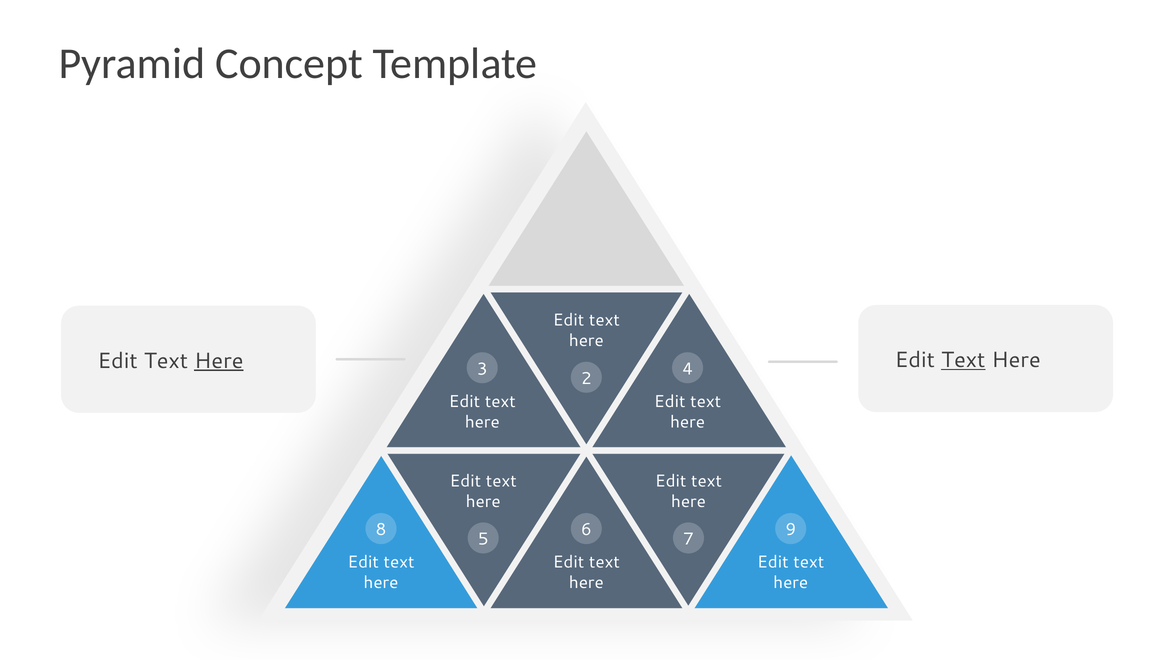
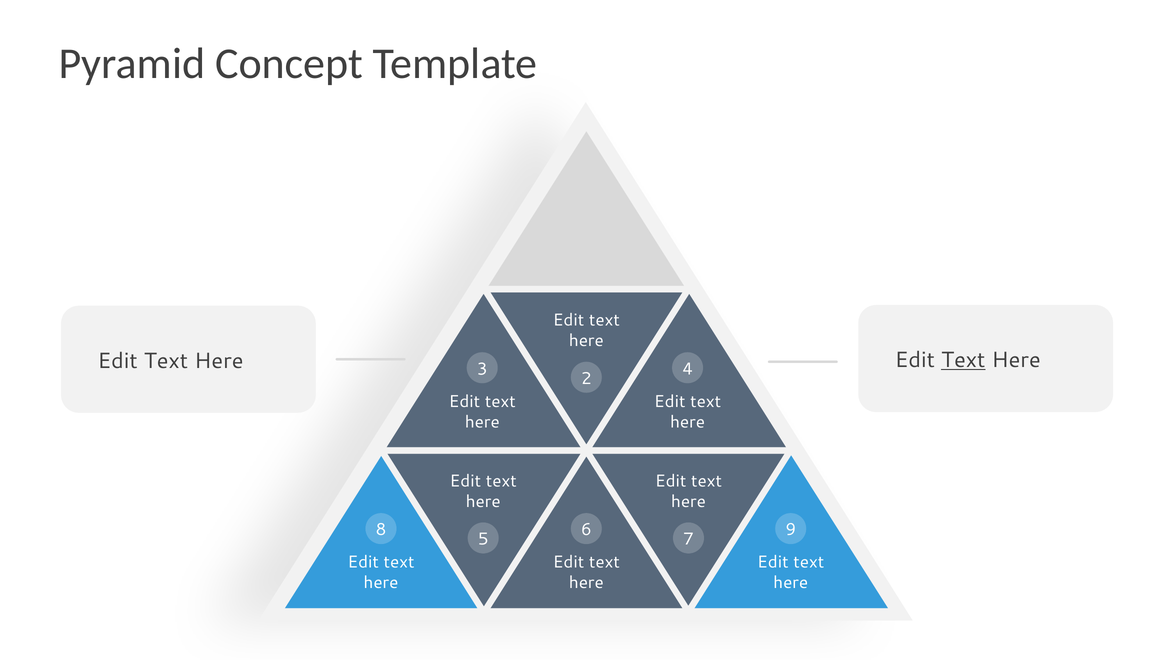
Here underline: present -> none (219, 361)
